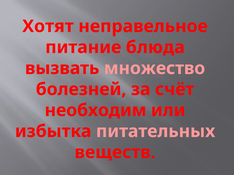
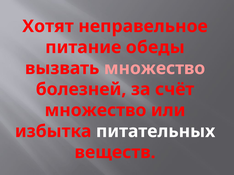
блюда: блюда -> обеды (155, 47)
необходим: необходим -> множество (95, 111)
питательных colour: pink -> white (156, 132)
